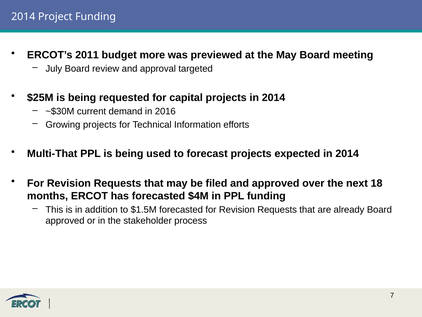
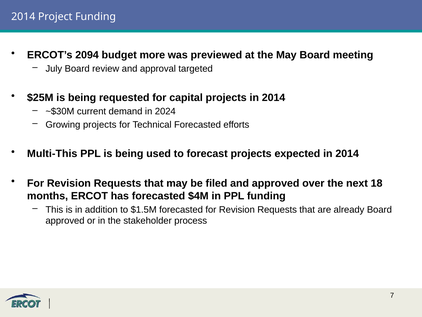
2011: 2011 -> 2094 (87, 55)
2016: 2016 -> 2024 (165, 111)
Technical Information: Information -> Forecasted (198, 124)
Multi-That: Multi-That -> Multi-This (52, 153)
